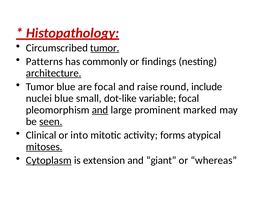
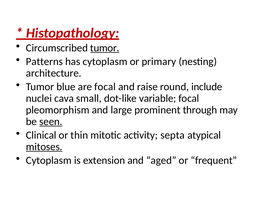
has commonly: commonly -> cytoplasm (105, 61)
findings: findings -> primary (159, 61)
architecture underline: present -> none (54, 73)
nuclei blue: blue -> cava (64, 98)
and underline: present -> none (100, 110)
marked: marked -> through (200, 110)
into: into -> thin (79, 135)
forms: forms -> septa (173, 135)
Cytoplasm underline: present -> none (49, 160)
giant: giant -> aged (161, 160)
whereas: whereas -> frequent (214, 160)
